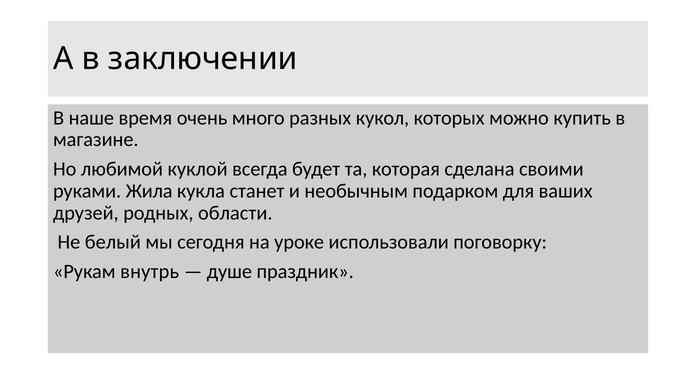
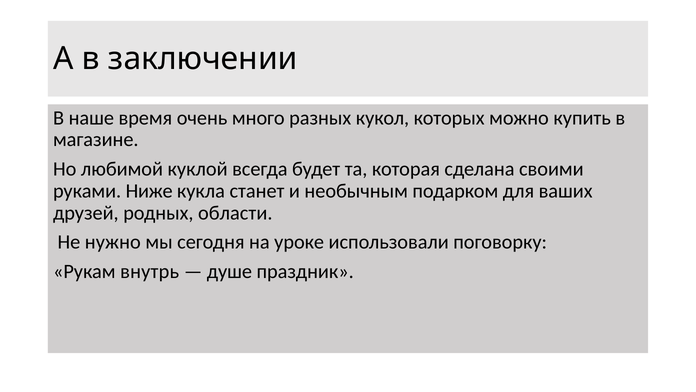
Жила: Жила -> Ниже (149, 191)
белый: белый -> нужно (113, 242)
